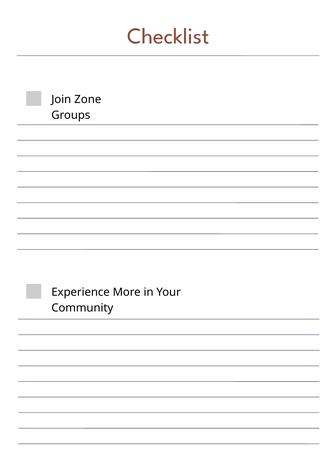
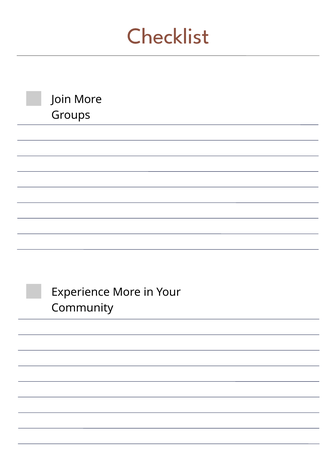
Join Zone: Zone -> More (88, 100)
